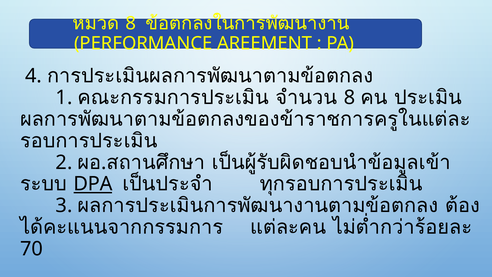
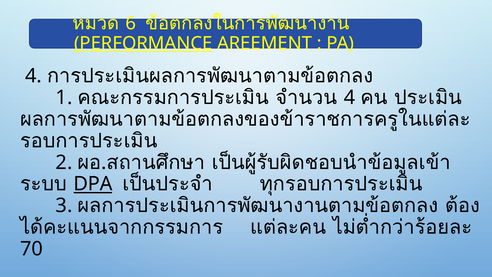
8: 8 -> 6 (131, 24)
PERFORMANCE underline: none -> present (143, 43)
8: 8 -> 4 (350, 97)
